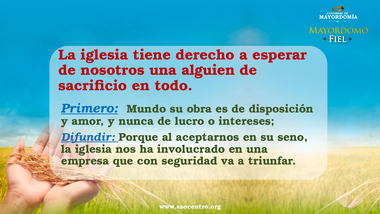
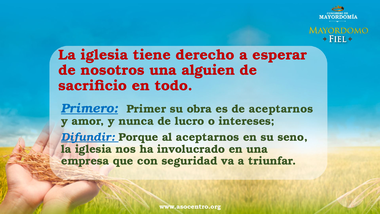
Mundo: Mundo -> Primer (146, 109)
de disposición: disposición -> aceptarnos (281, 109)
